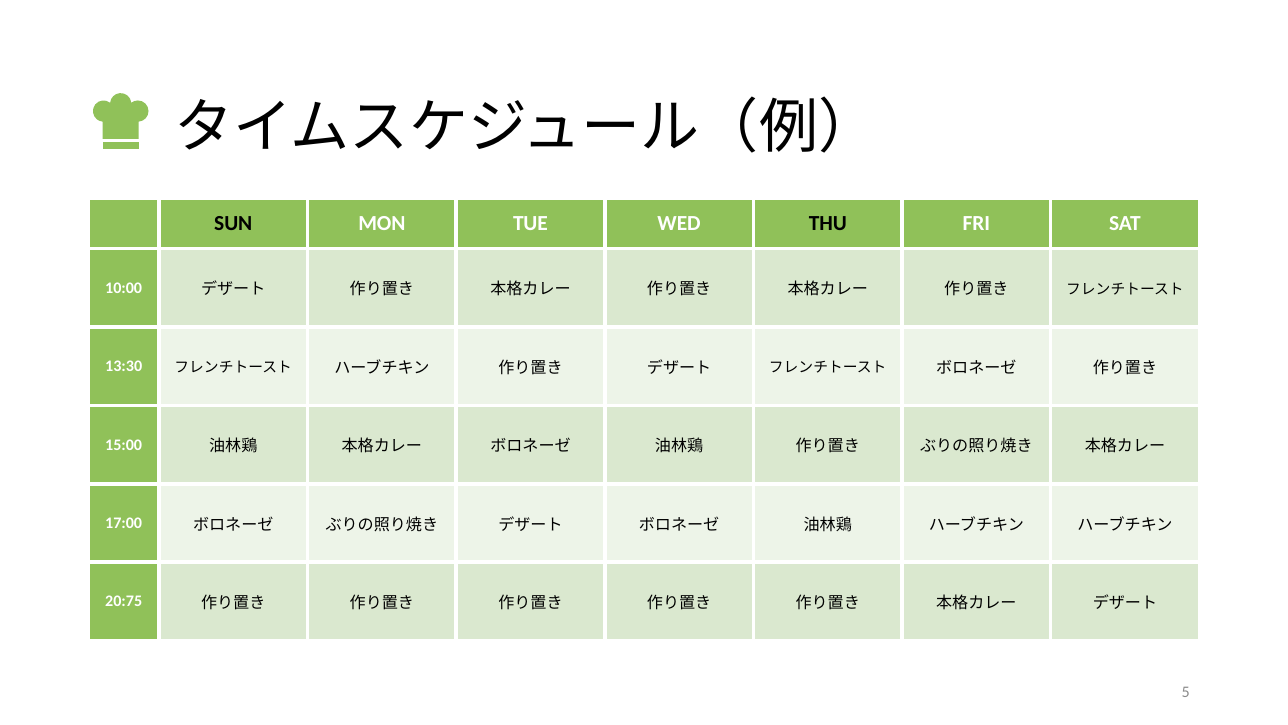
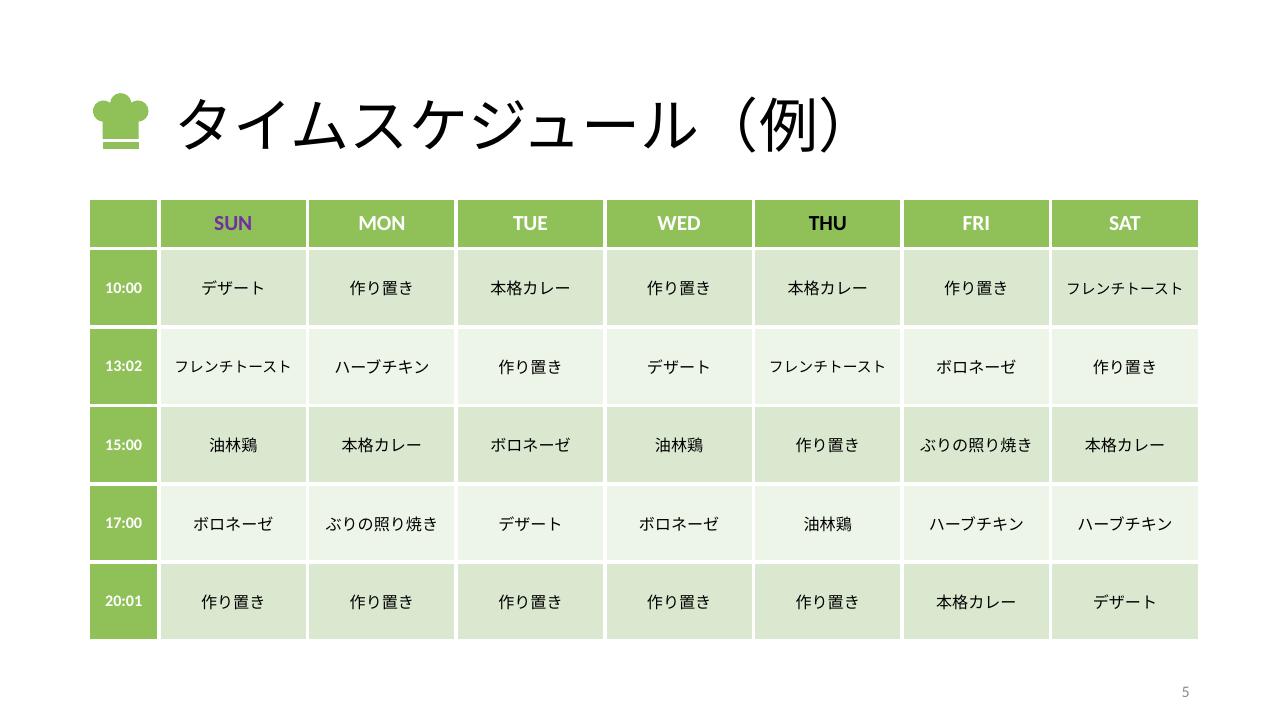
SUN colour: black -> purple (233, 224)
13:30: 13:30 -> 13:02 (124, 366)
20:75: 20:75 -> 20:01 (124, 601)
